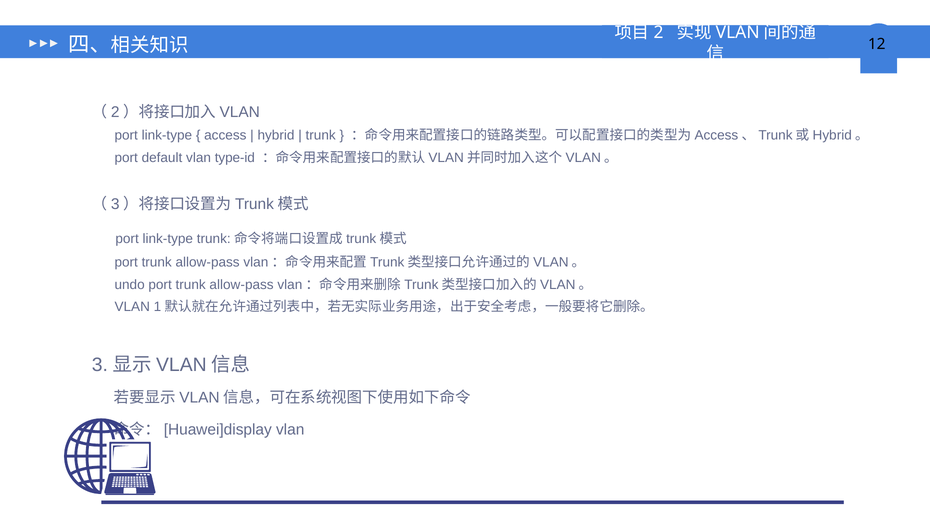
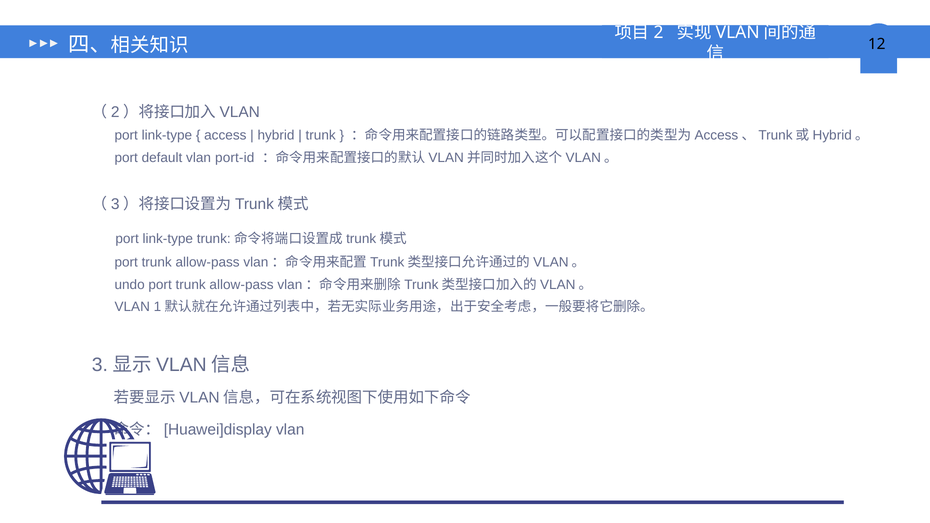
type-id: type-id -> port-id (235, 158)
